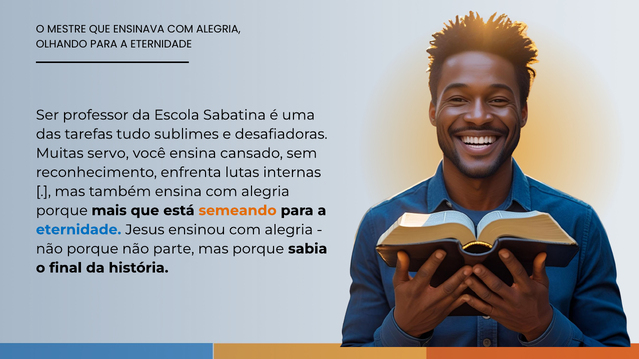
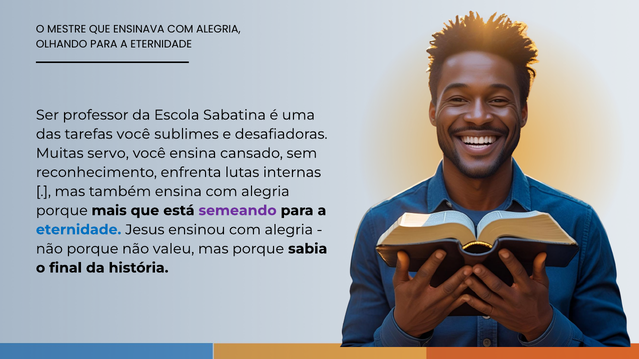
tarefas tudo: tudo -> você (133, 134)
semeando colour: orange -> purple (238, 211)
parte: parte -> valeu (174, 249)
